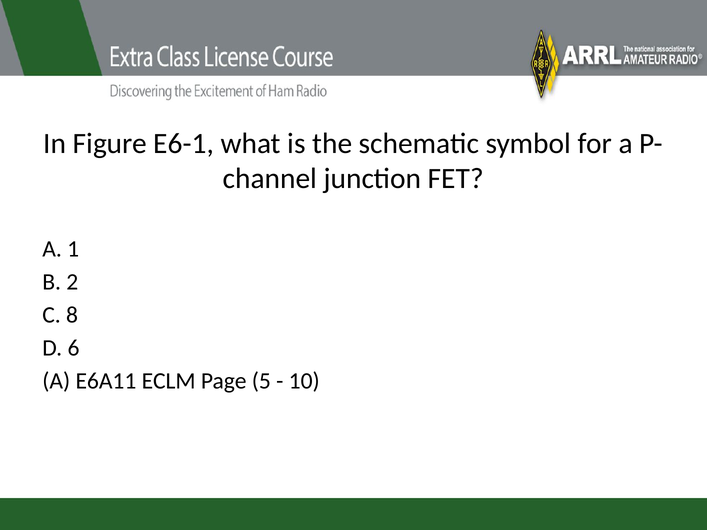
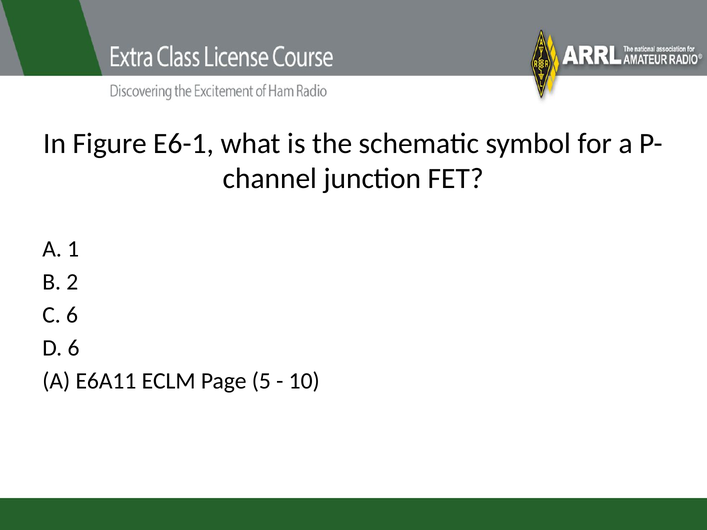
C 8: 8 -> 6 (72, 315)
